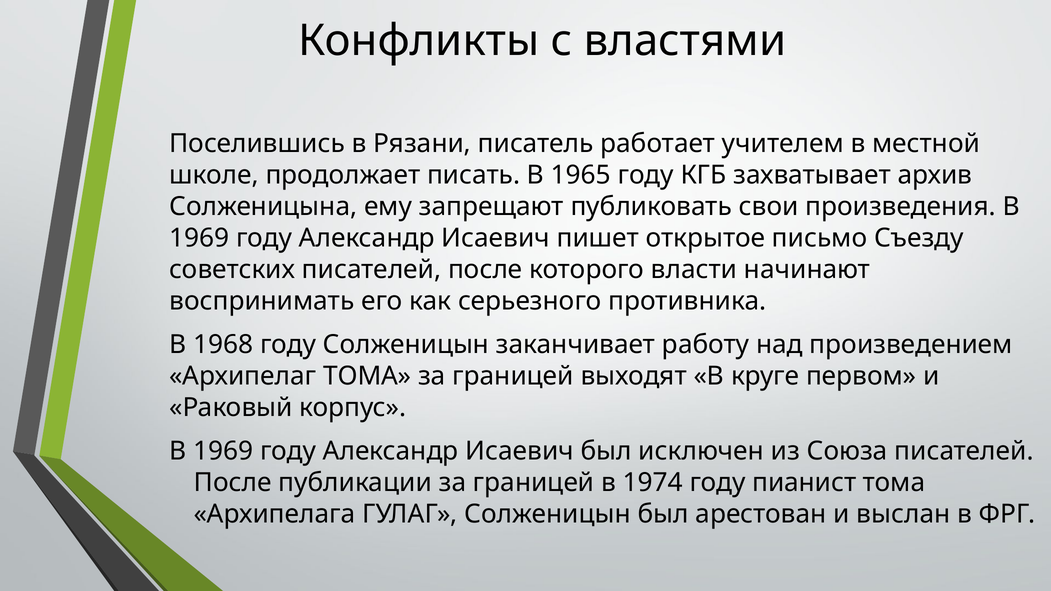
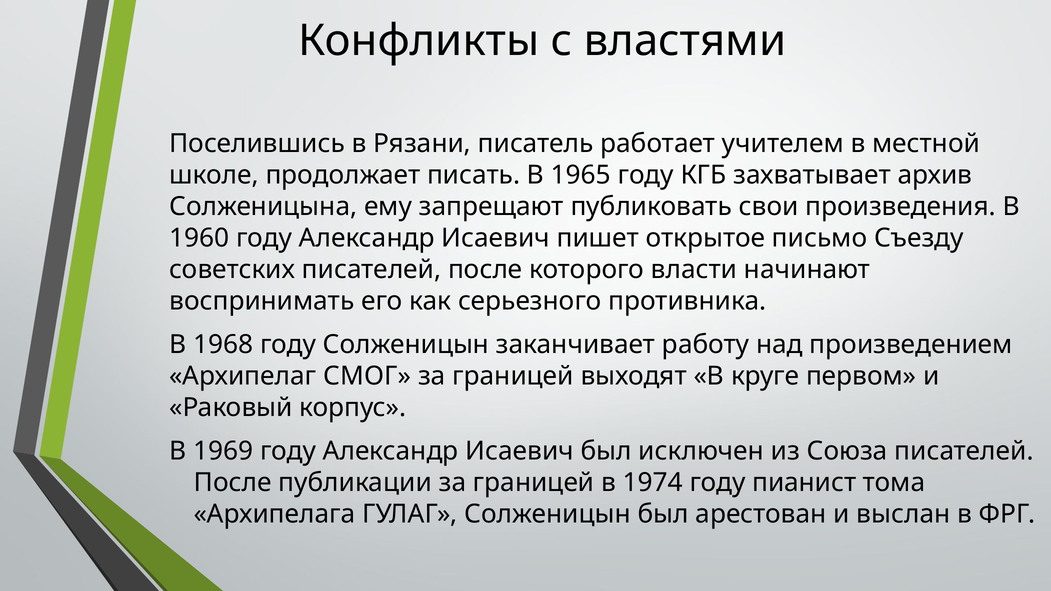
1969: 1969 -> 1960 (199, 238)
Архипелаг ТОМА: ТОМА -> СМОГ (367, 376)
